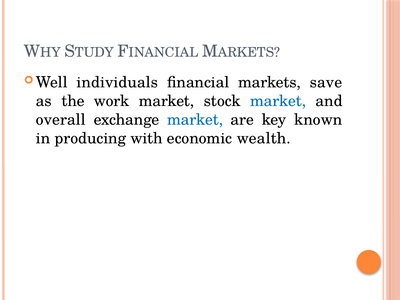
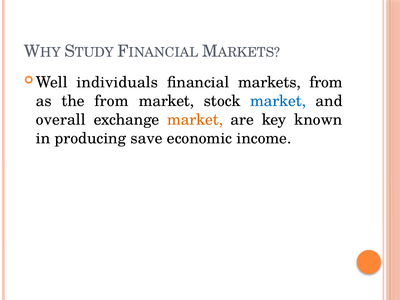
markets save: save -> from (326, 82)
the work: work -> from (112, 101)
market colour: blue -> orange (195, 120)
with: with -> save (147, 138)
wealth: wealth -> income (264, 138)
